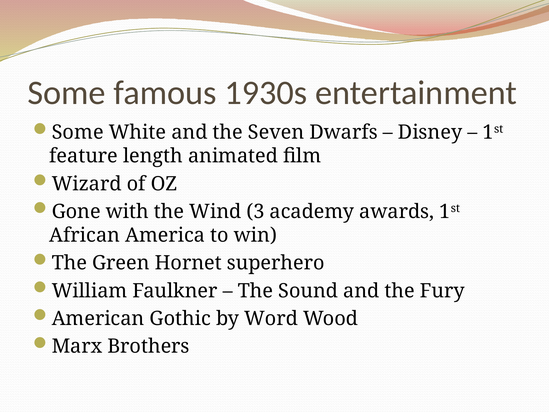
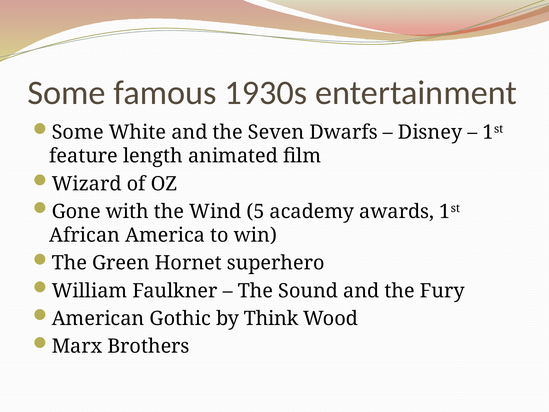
3: 3 -> 5 (255, 211)
Word: Word -> Think (271, 318)
